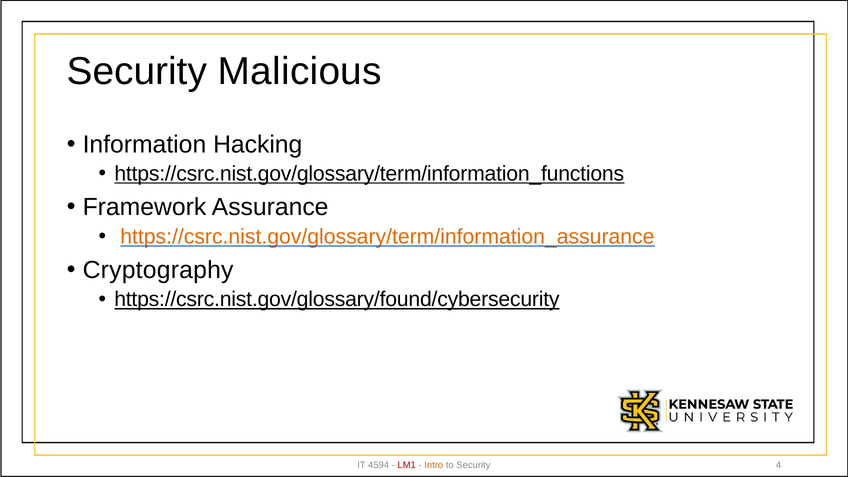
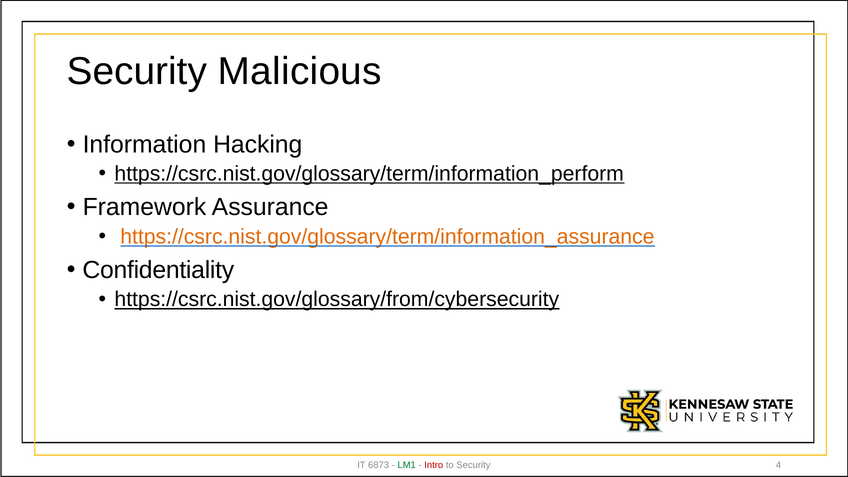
https://csrc.nist.gov/glossary/term/information_functions: https://csrc.nist.gov/glossary/term/information_functions -> https://csrc.nist.gov/glossary/term/information_perform (369, 174)
Cryptography: Cryptography -> Confidentiality (158, 270)
https://csrc.nist.gov/glossary/found/cybersecurity: https://csrc.nist.gov/glossary/found/cybersecurity -> https://csrc.nist.gov/glossary/from/cybersecurity (337, 299)
4594: 4594 -> 6873 (379, 465)
LM1 colour: red -> green (407, 465)
Intro colour: orange -> red (434, 465)
